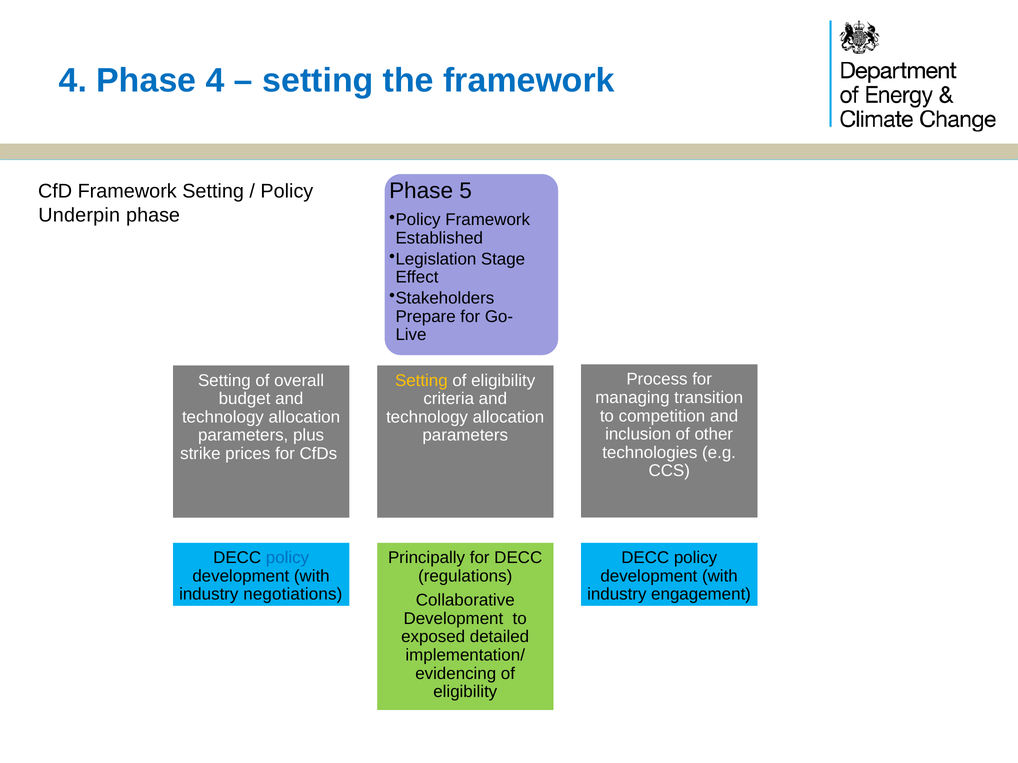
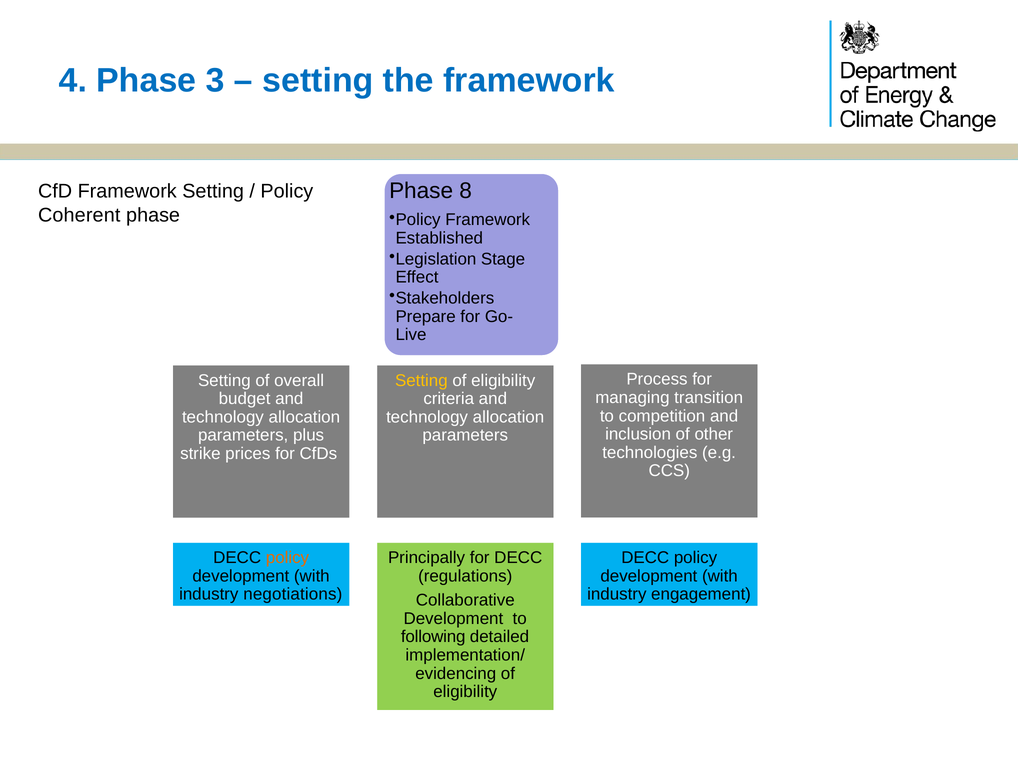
Phase 4: 4 -> 3 (215, 81)
5: 5 -> 8 (466, 191)
Underpin: Underpin -> Coherent (79, 215)
policy colour: blue -> orange (287, 558)
exposed: exposed -> following (433, 637)
